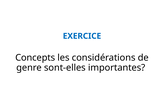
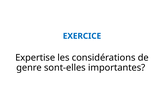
Concepts: Concepts -> Expertise (35, 58)
